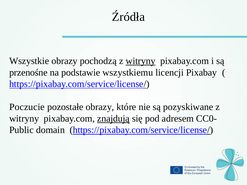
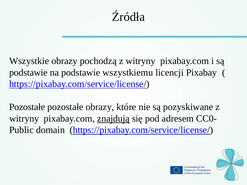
witryny underline: present -> none (141, 61)
przenośne: przenośne -> podstawie (28, 73)
Poczucie: Poczucie -> Pozostałe (27, 107)
